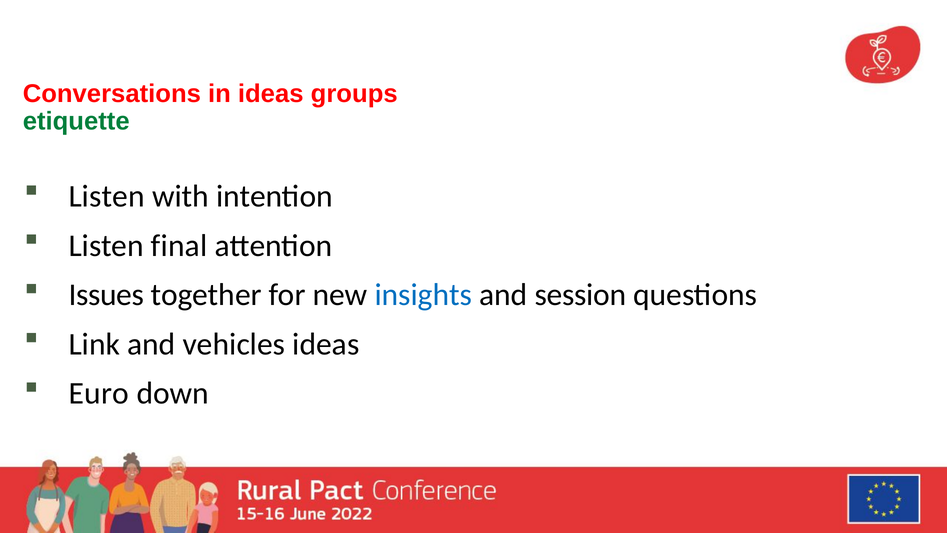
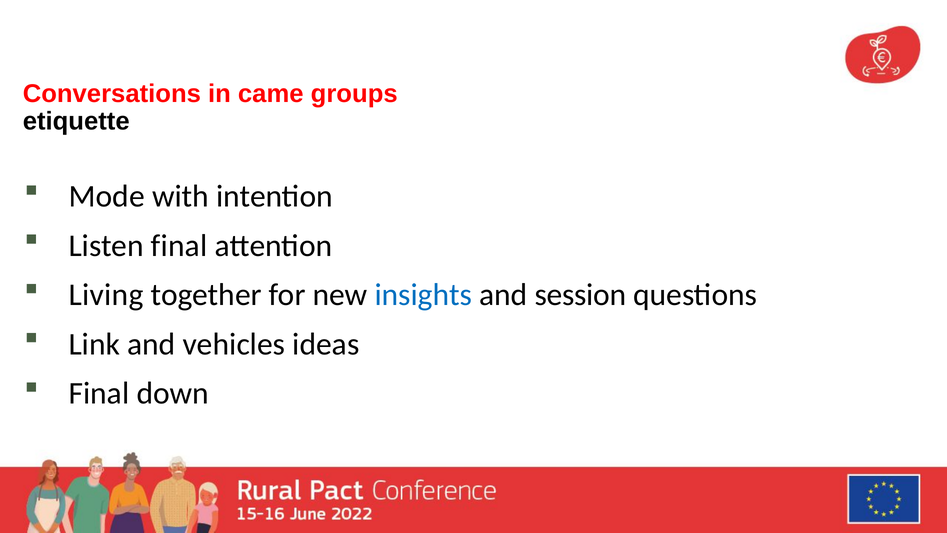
in ideas: ideas -> came (271, 94)
etiquette colour: green -> black (76, 121)
Listen: Listen -> Mode (107, 196)
Issues: Issues -> Living (106, 295)
Euro: Euro -> Final (99, 393)
